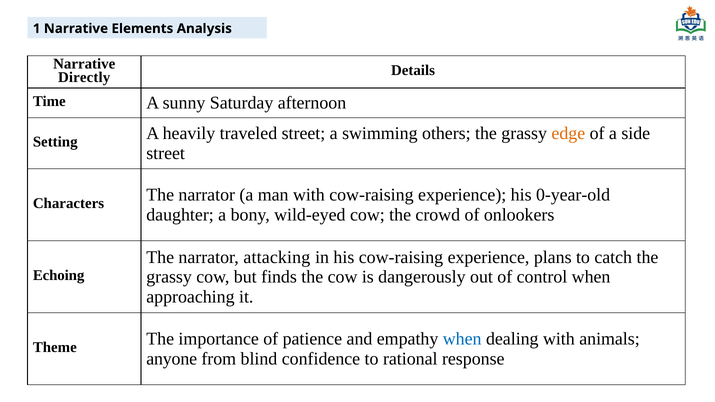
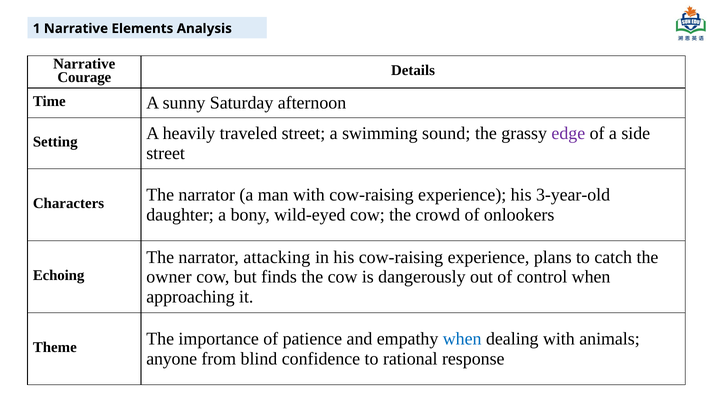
Directly: Directly -> Courage (84, 77)
others: others -> sound (446, 134)
edge colour: orange -> purple (568, 134)
0-year-old: 0-year-old -> 3-year-old (573, 195)
grassy: grassy -> owner (169, 277)
